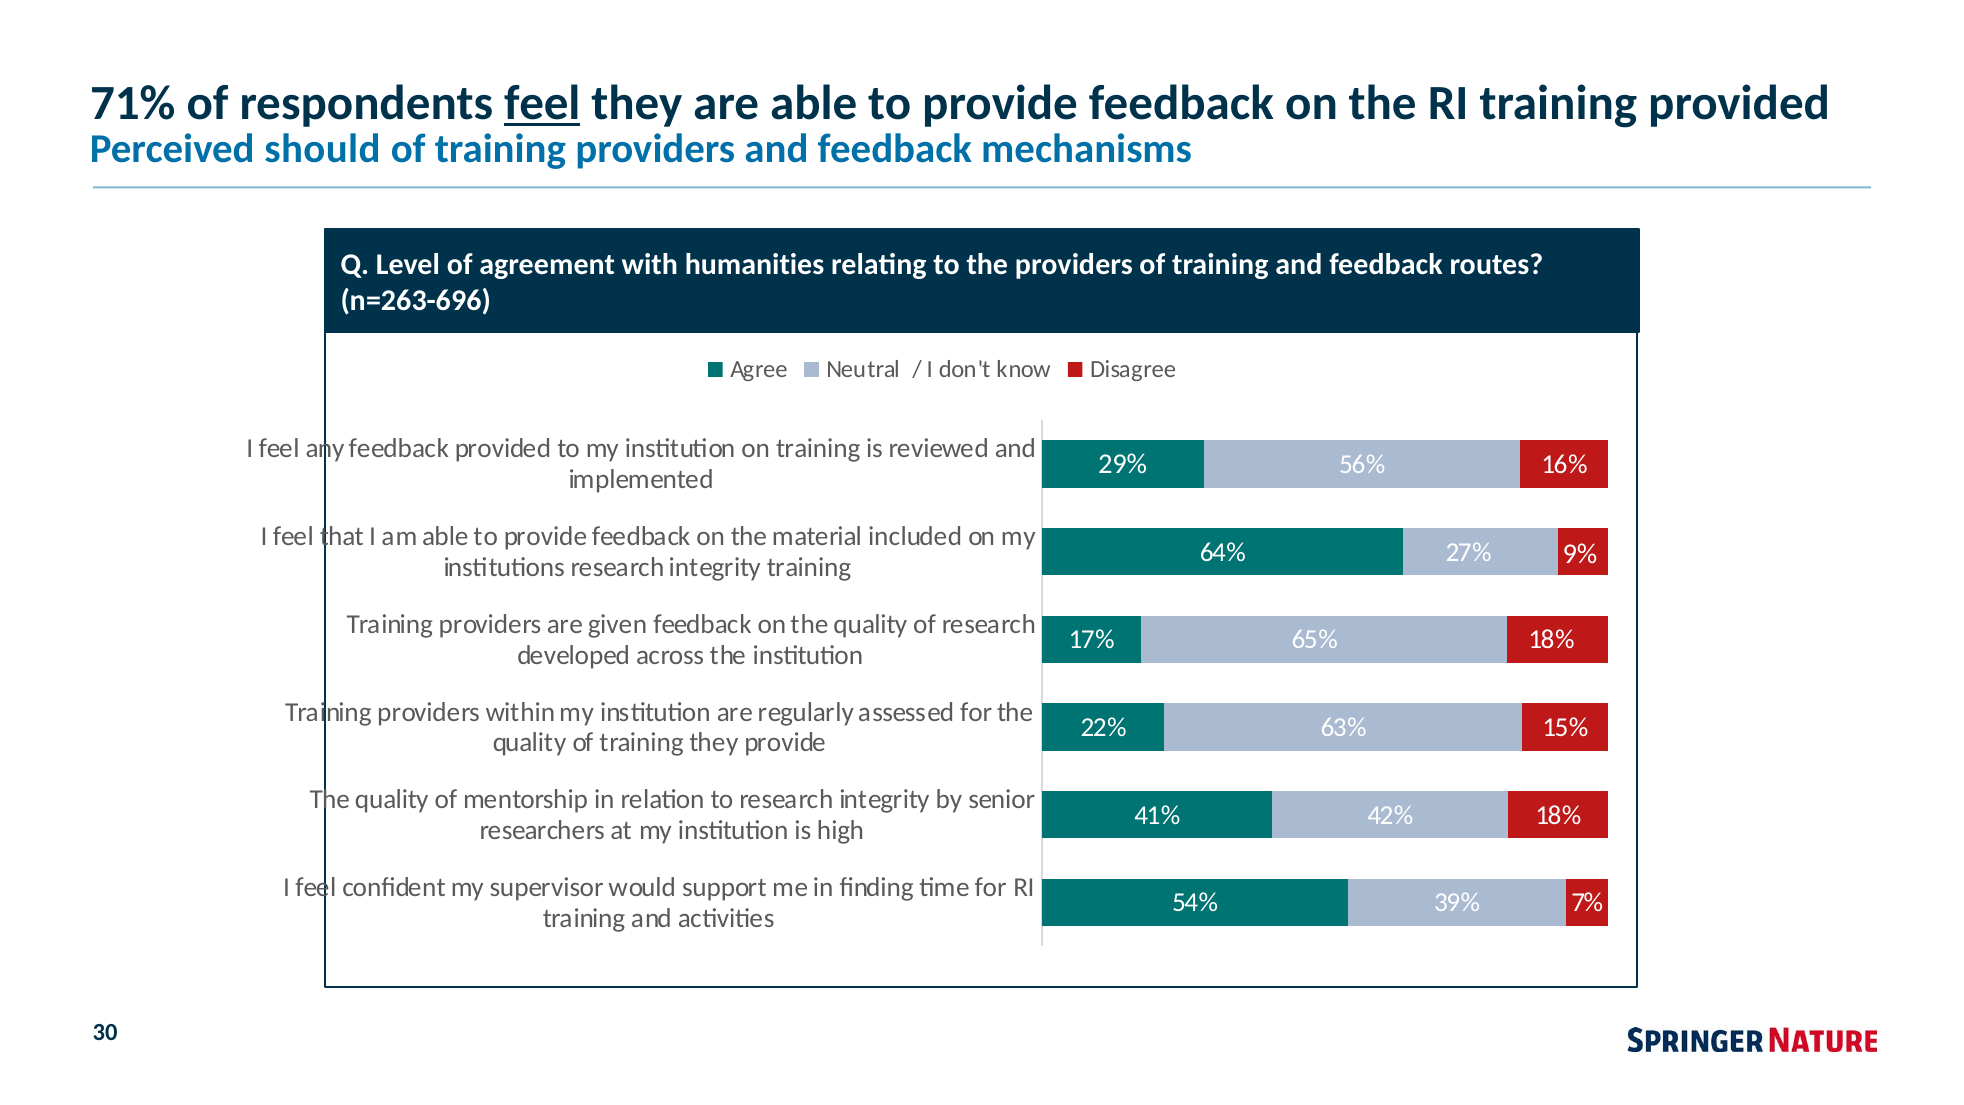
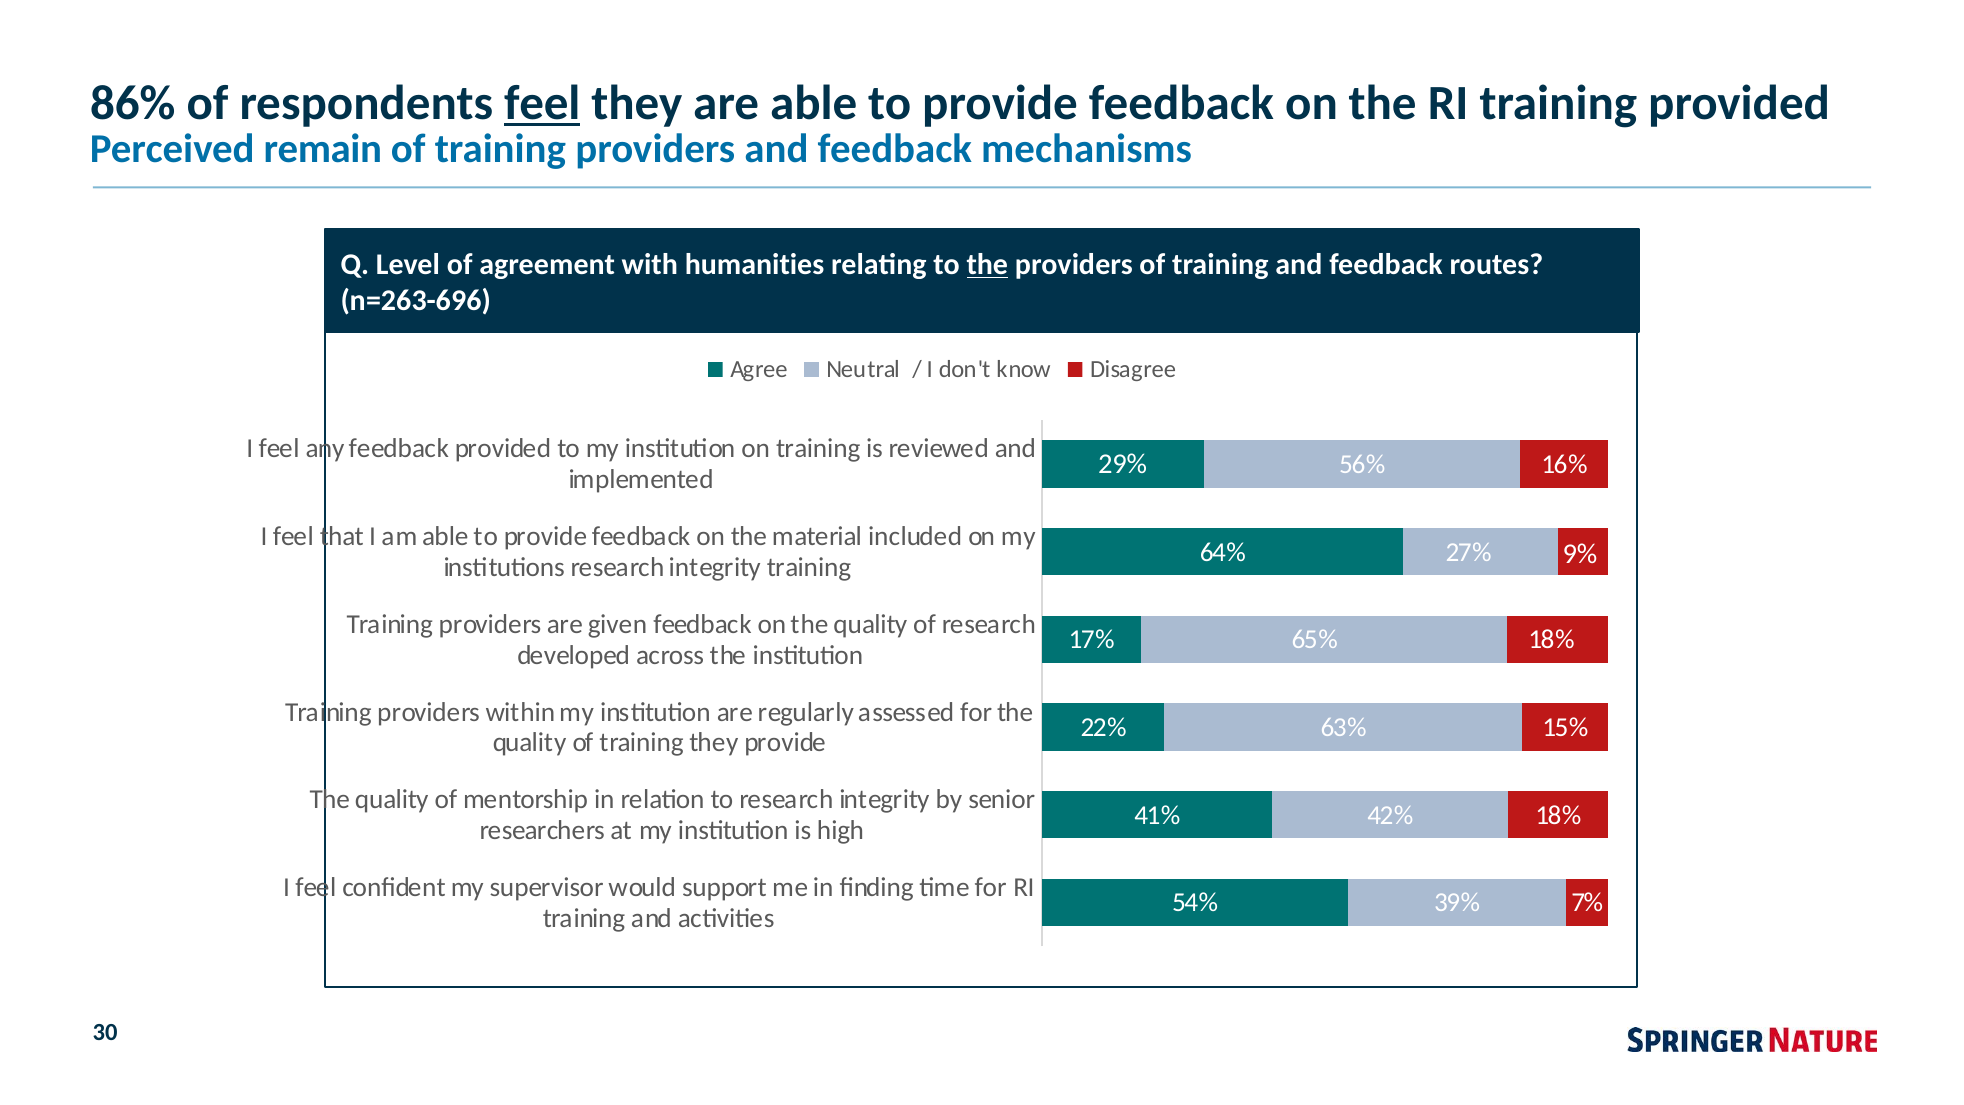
71%: 71% -> 86% (133, 103)
should: should -> remain (323, 149)
the underline: none -> present (987, 265)
